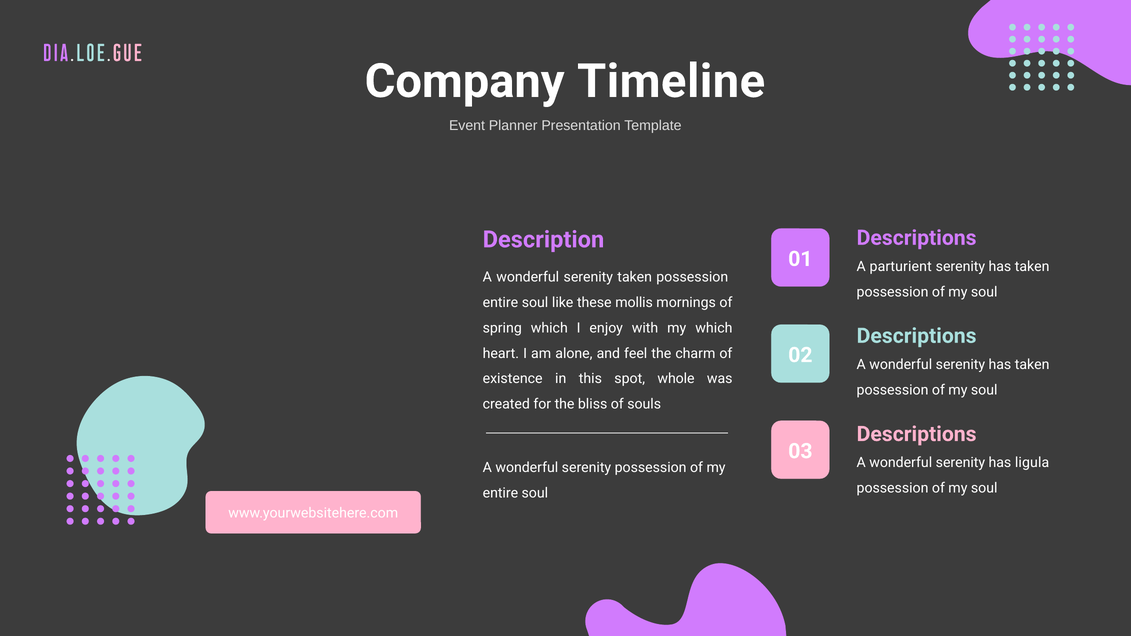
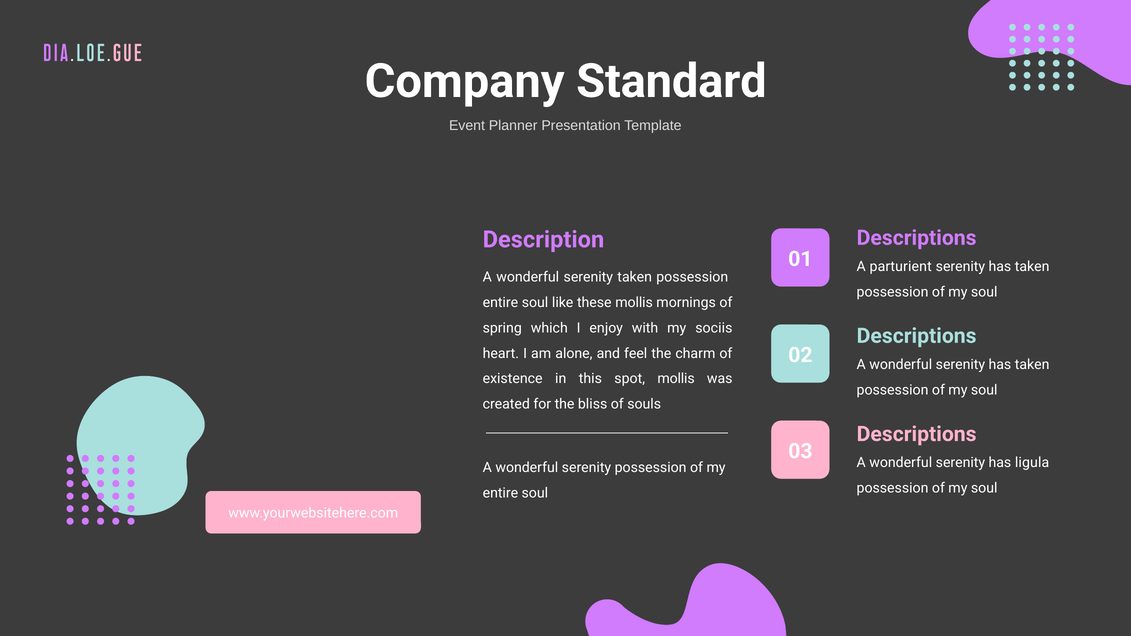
Timeline: Timeline -> Standard (671, 81)
my which: which -> sociis (714, 328)
spot whole: whole -> mollis (676, 379)
